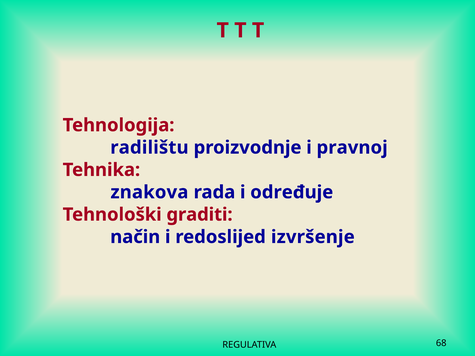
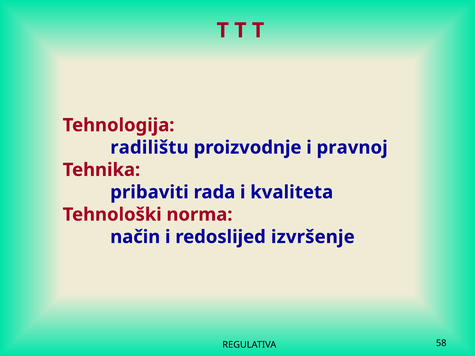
znakova: znakova -> pribaviti (149, 192)
određuje: određuje -> kvaliteta (292, 192)
graditi: graditi -> norma (199, 215)
68: 68 -> 58 (441, 343)
